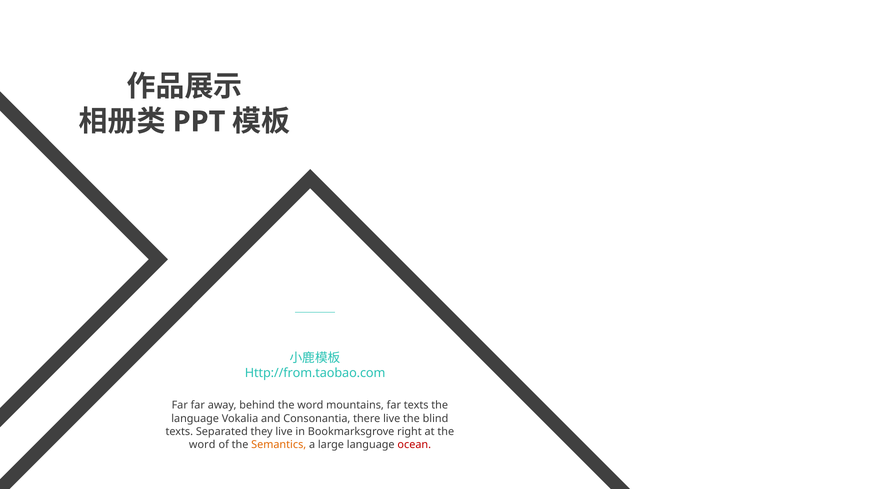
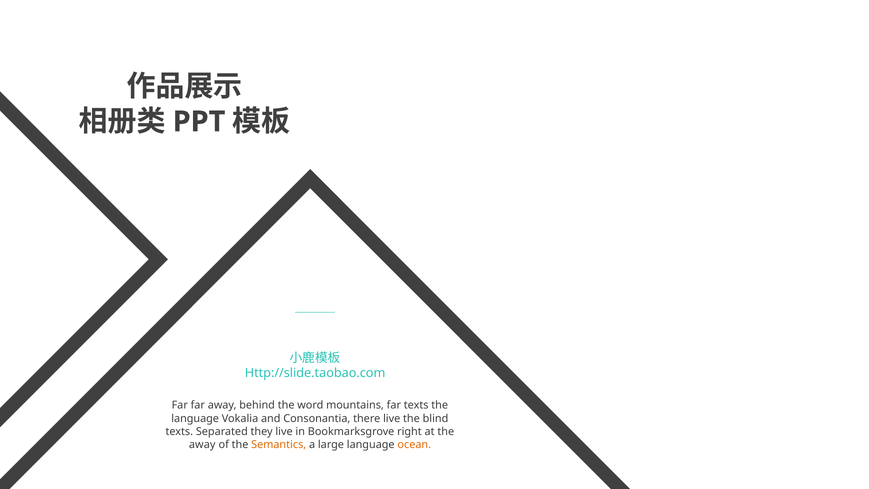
Http://from.taobao.com: Http://from.taobao.com -> Http://slide.taobao.com (315, 373)
word: word -> away (202, 444)
ocean colour: red -> orange (414, 444)
